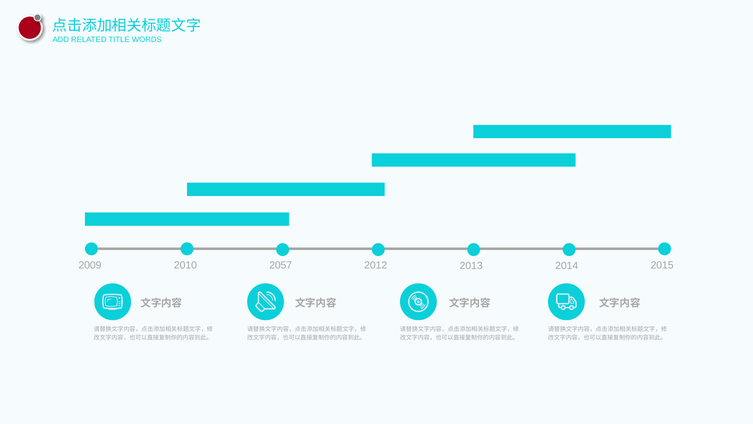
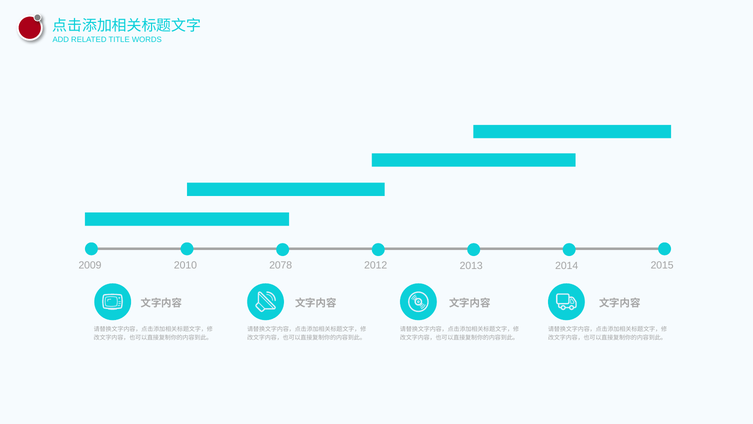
2057: 2057 -> 2078 (281, 265)
